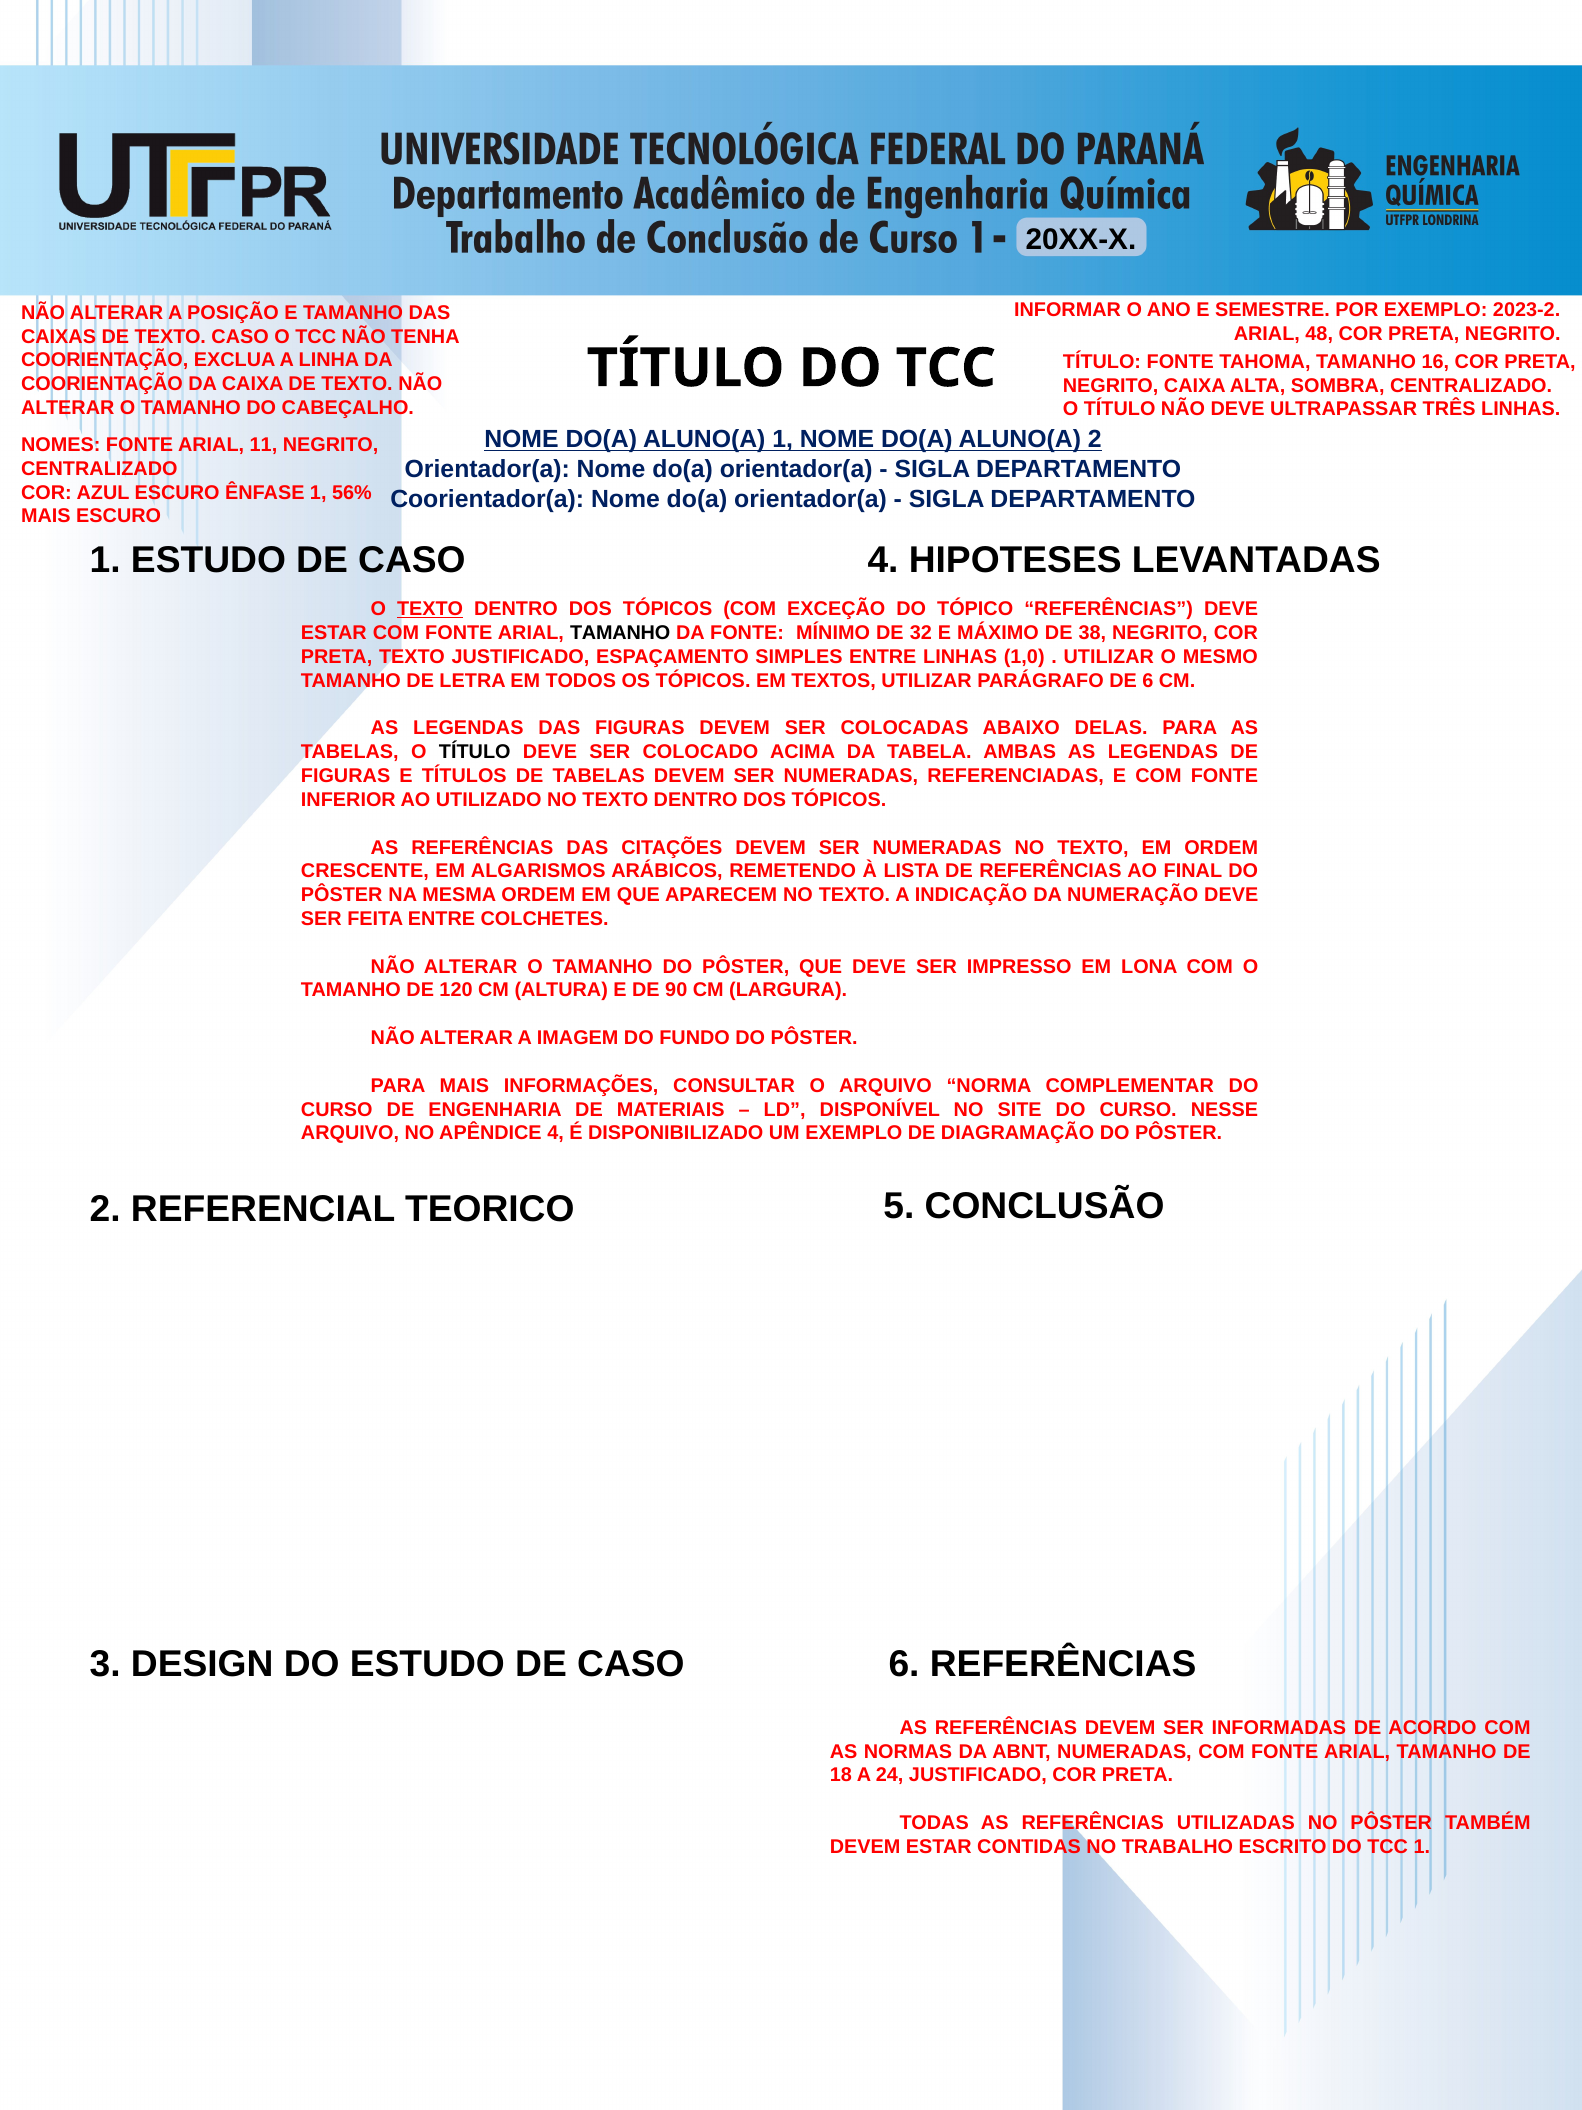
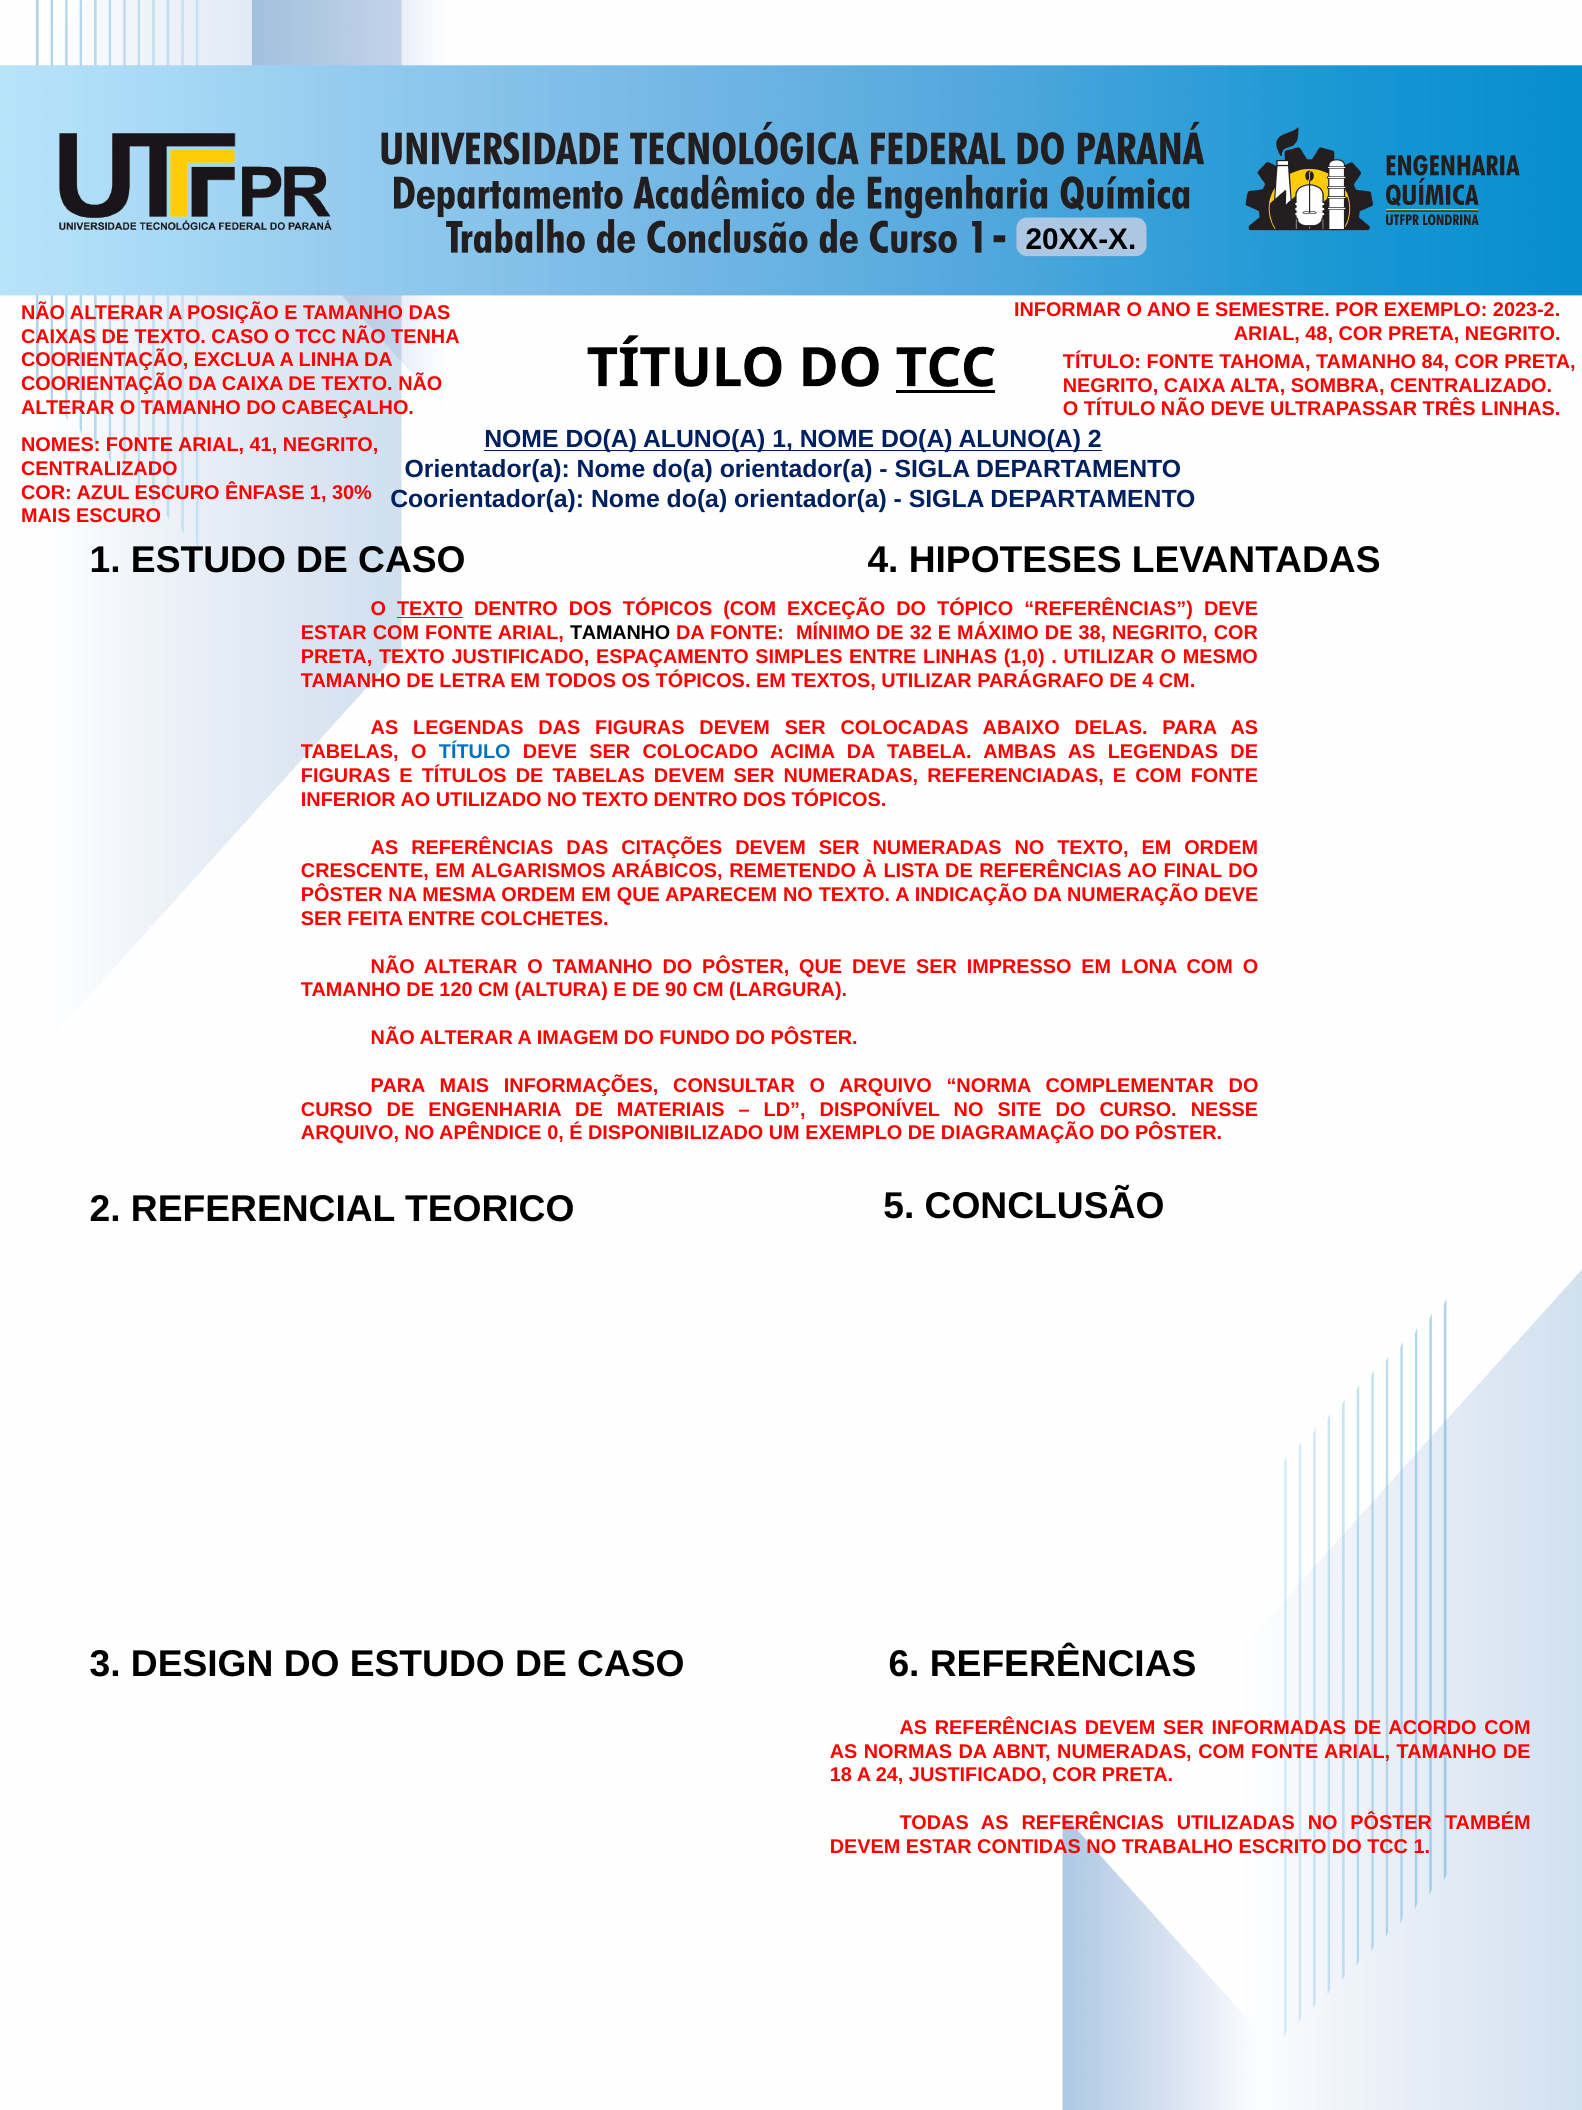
16: 16 -> 84 (1435, 362)
TCC underline: none -> present (946, 368)
11: 11 -> 41 (263, 445)
56%: 56% -> 30% (352, 492)
DE 6: 6 -> 4 (1148, 681)
TÍTULO colour: black -> blue (475, 752)
APÊNDICE 4: 4 -> 0 (556, 1133)
